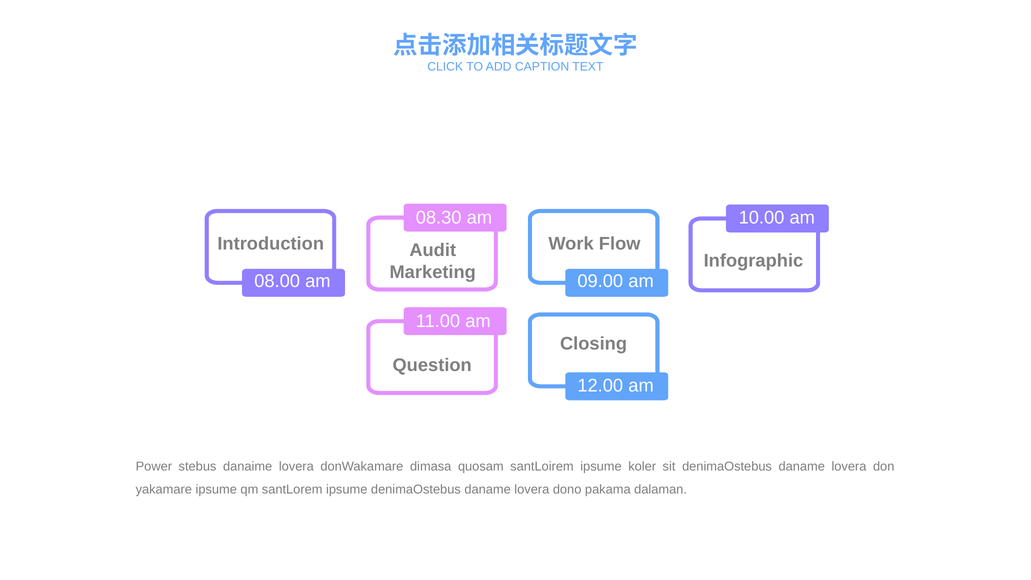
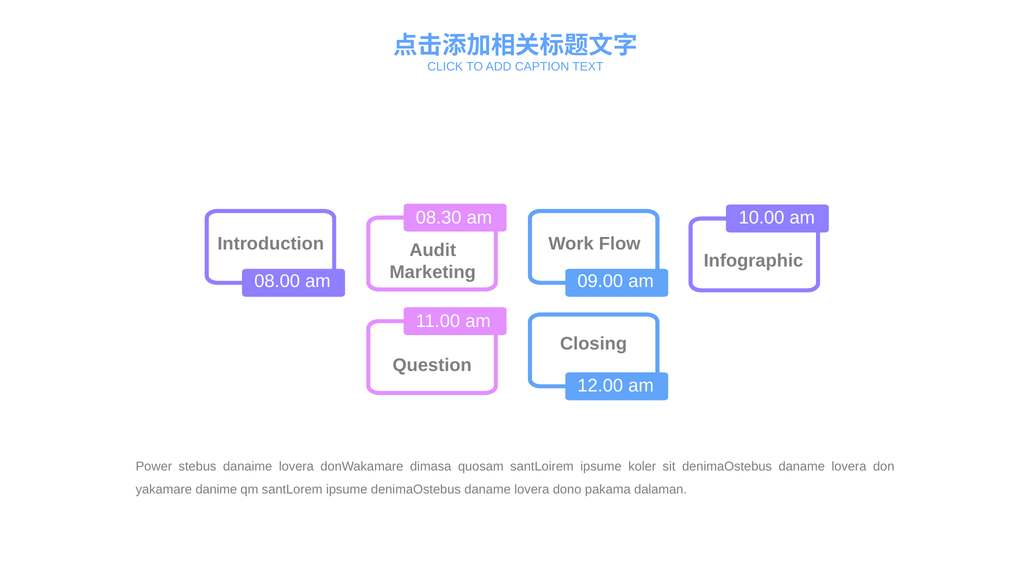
yakamare ipsume: ipsume -> danime (216, 490)
